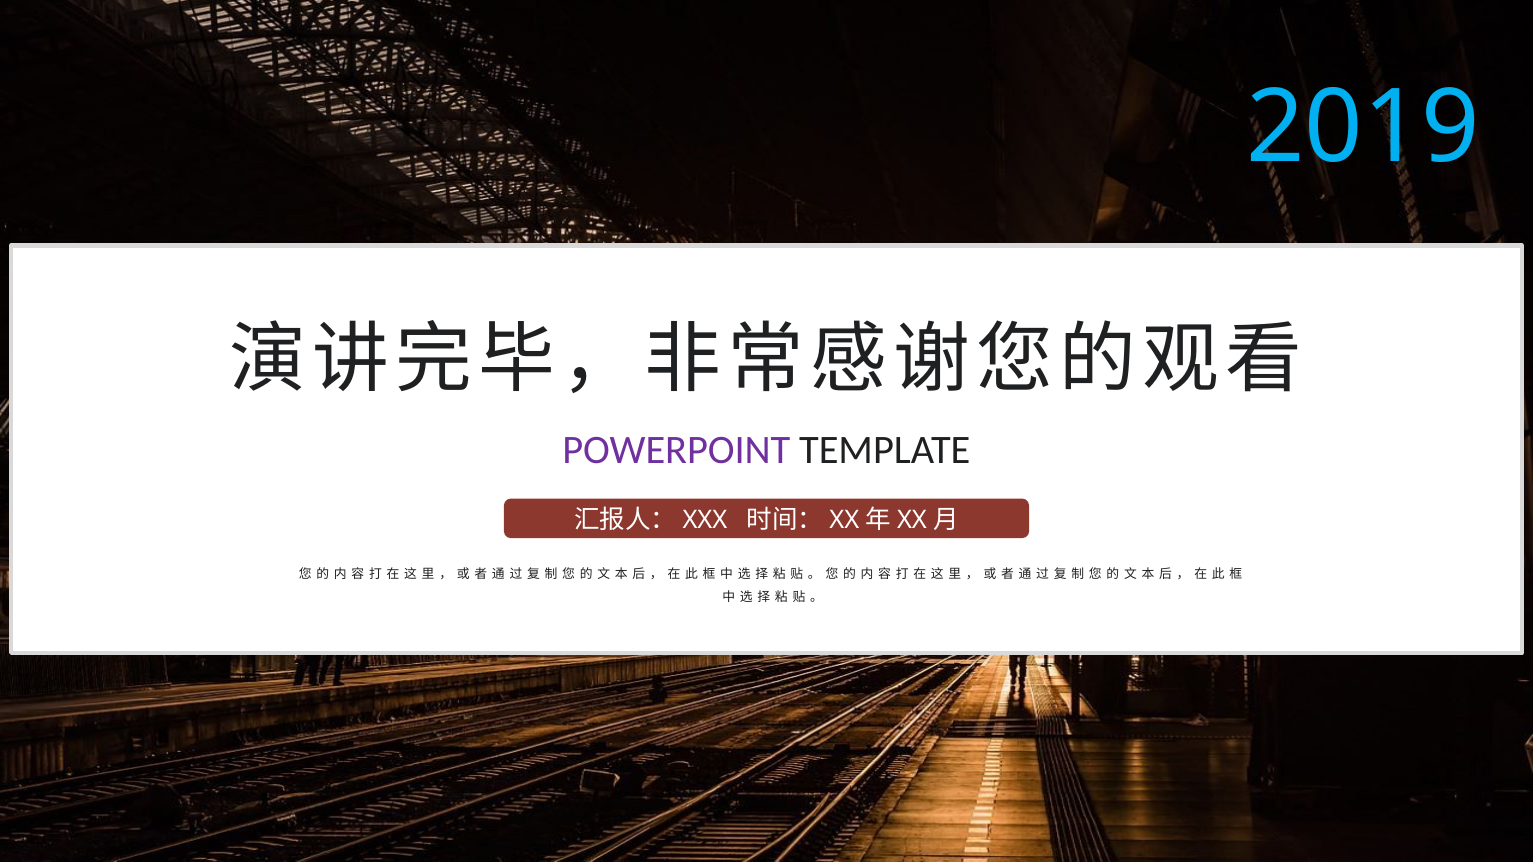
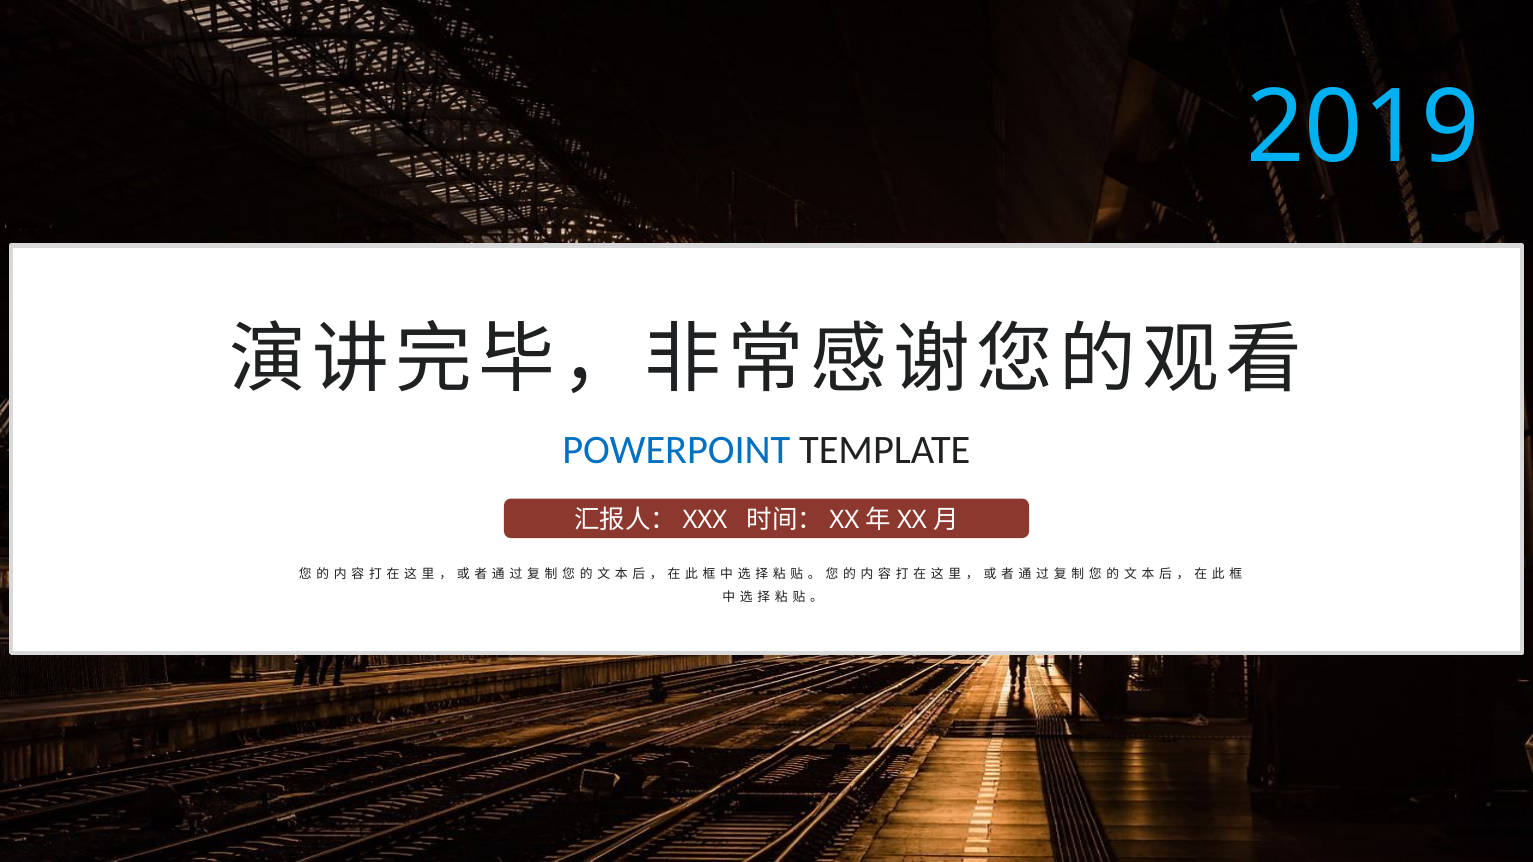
POWERPOINT colour: purple -> blue (676, 451)
